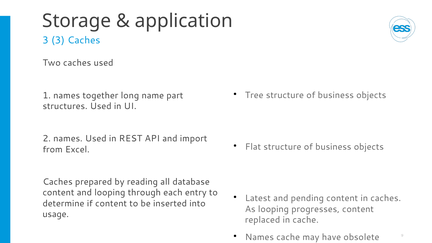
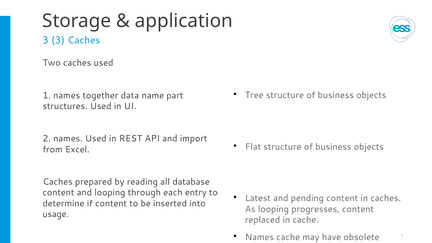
long: long -> data (130, 95)
